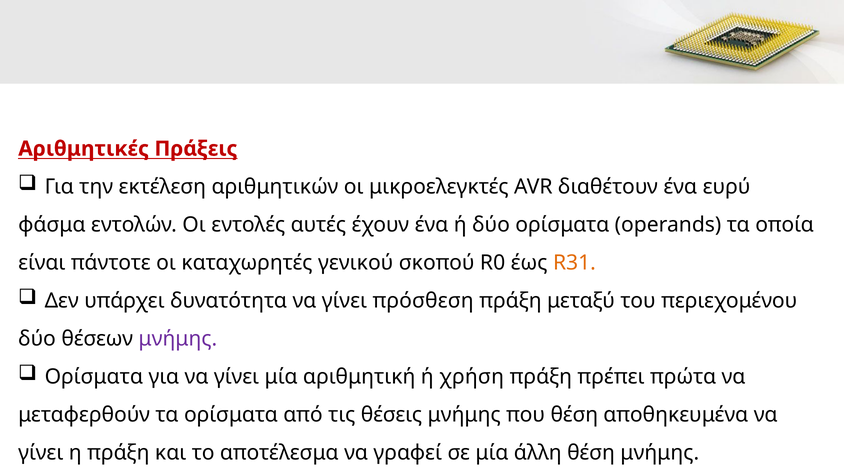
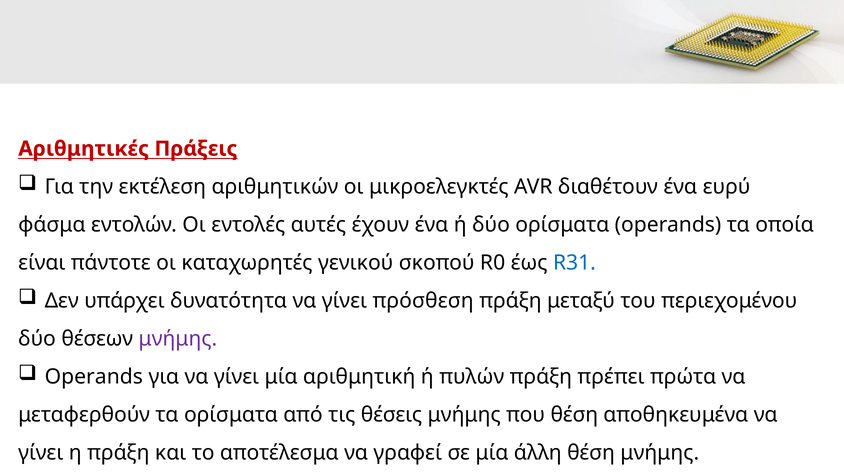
R31 colour: orange -> blue (574, 263)
Ορίσματα: Ορίσματα -> Operands (94, 377)
χρήση: χρήση -> πυλών (472, 377)
